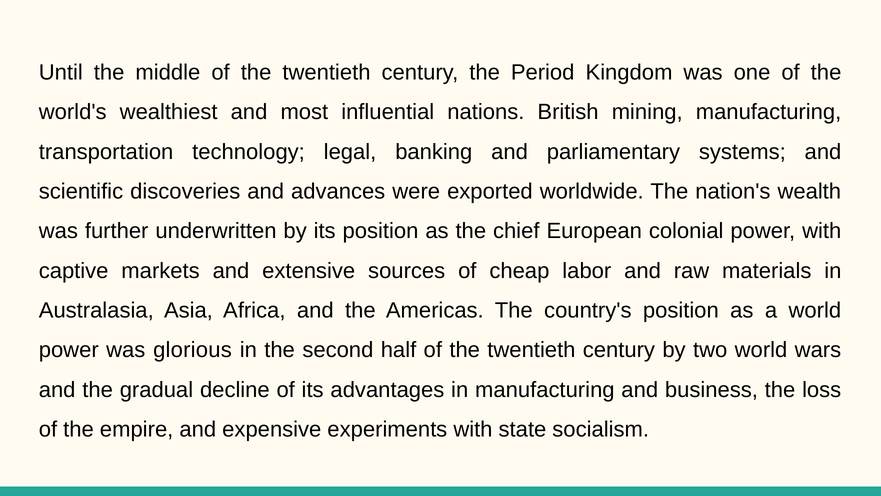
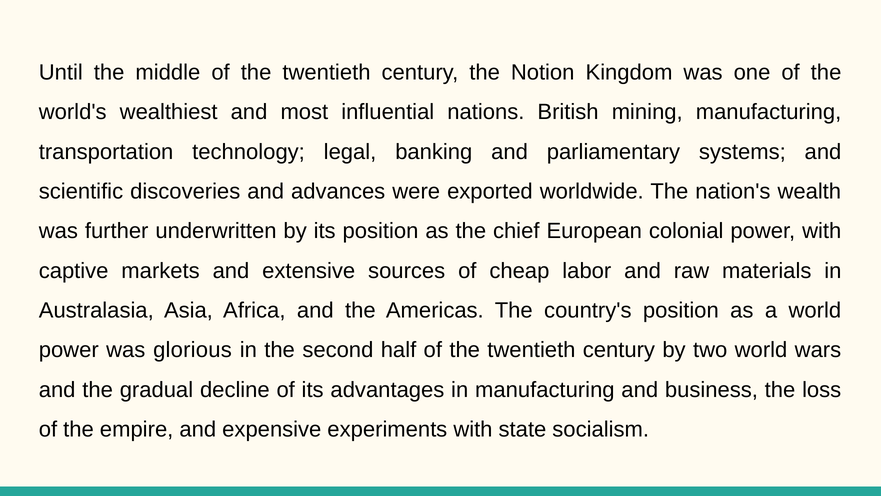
Period: Period -> Notion (543, 72)
